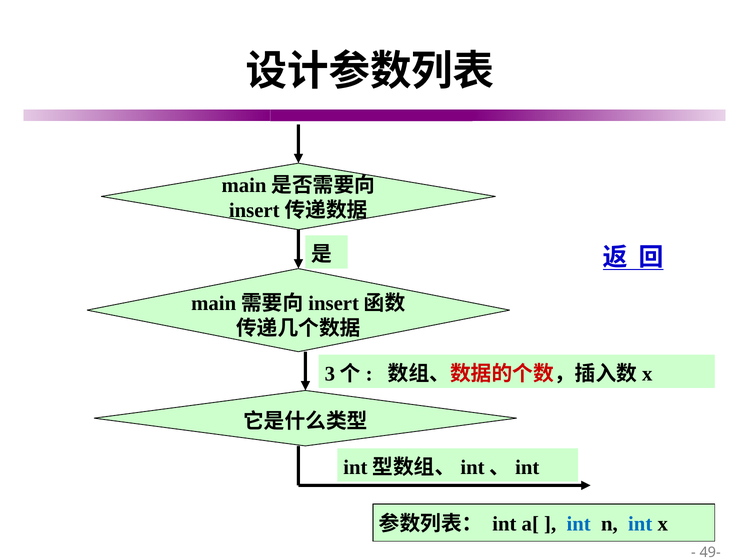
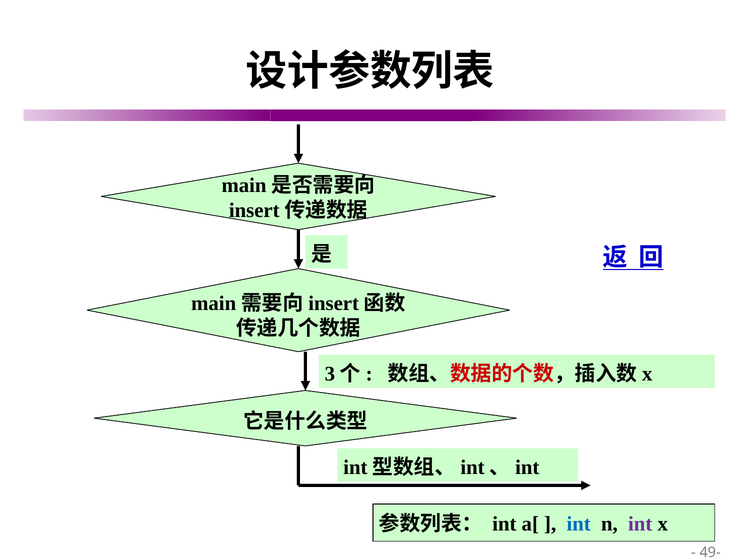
int colour: blue -> purple (640, 524)
